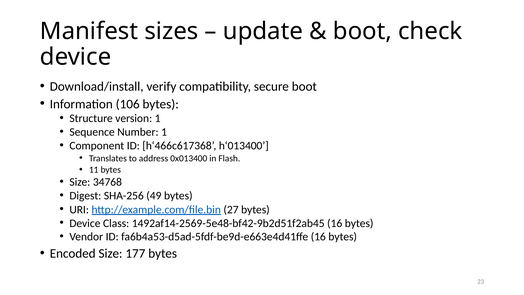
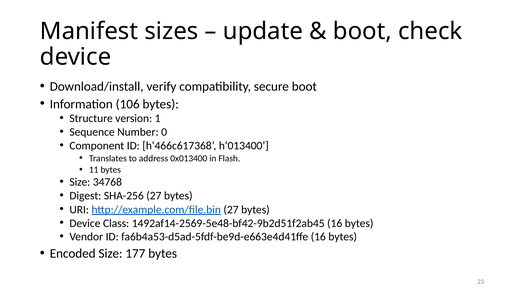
Number 1: 1 -> 0 (164, 132)
SHA-256 49: 49 -> 27 (154, 196)
